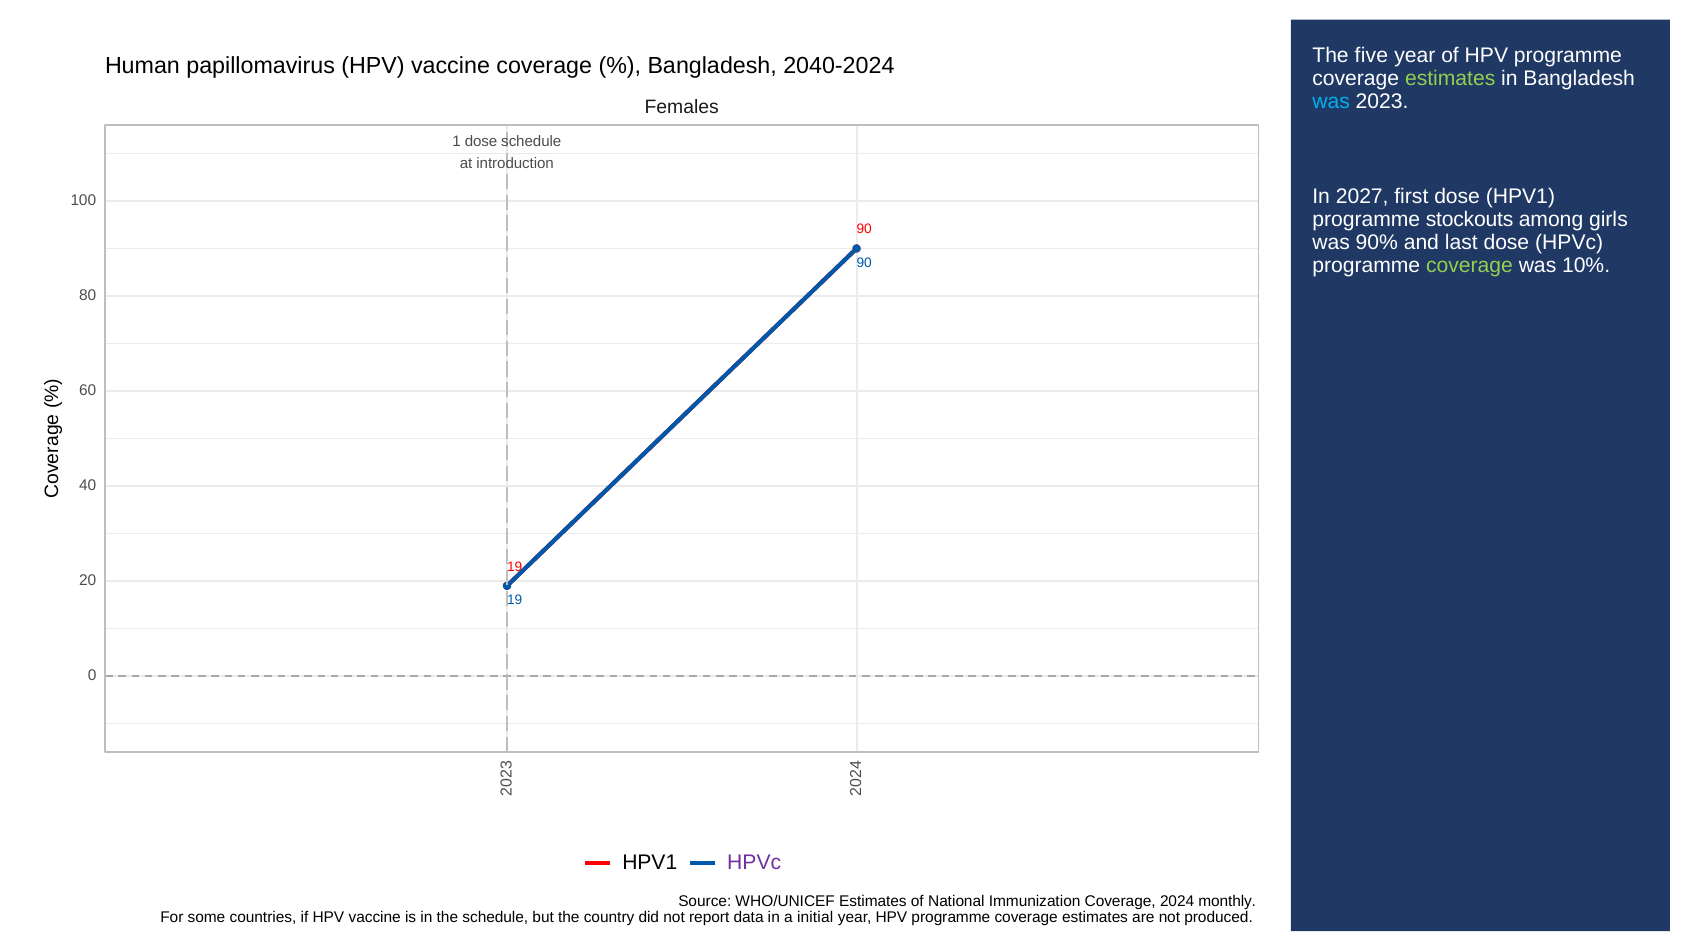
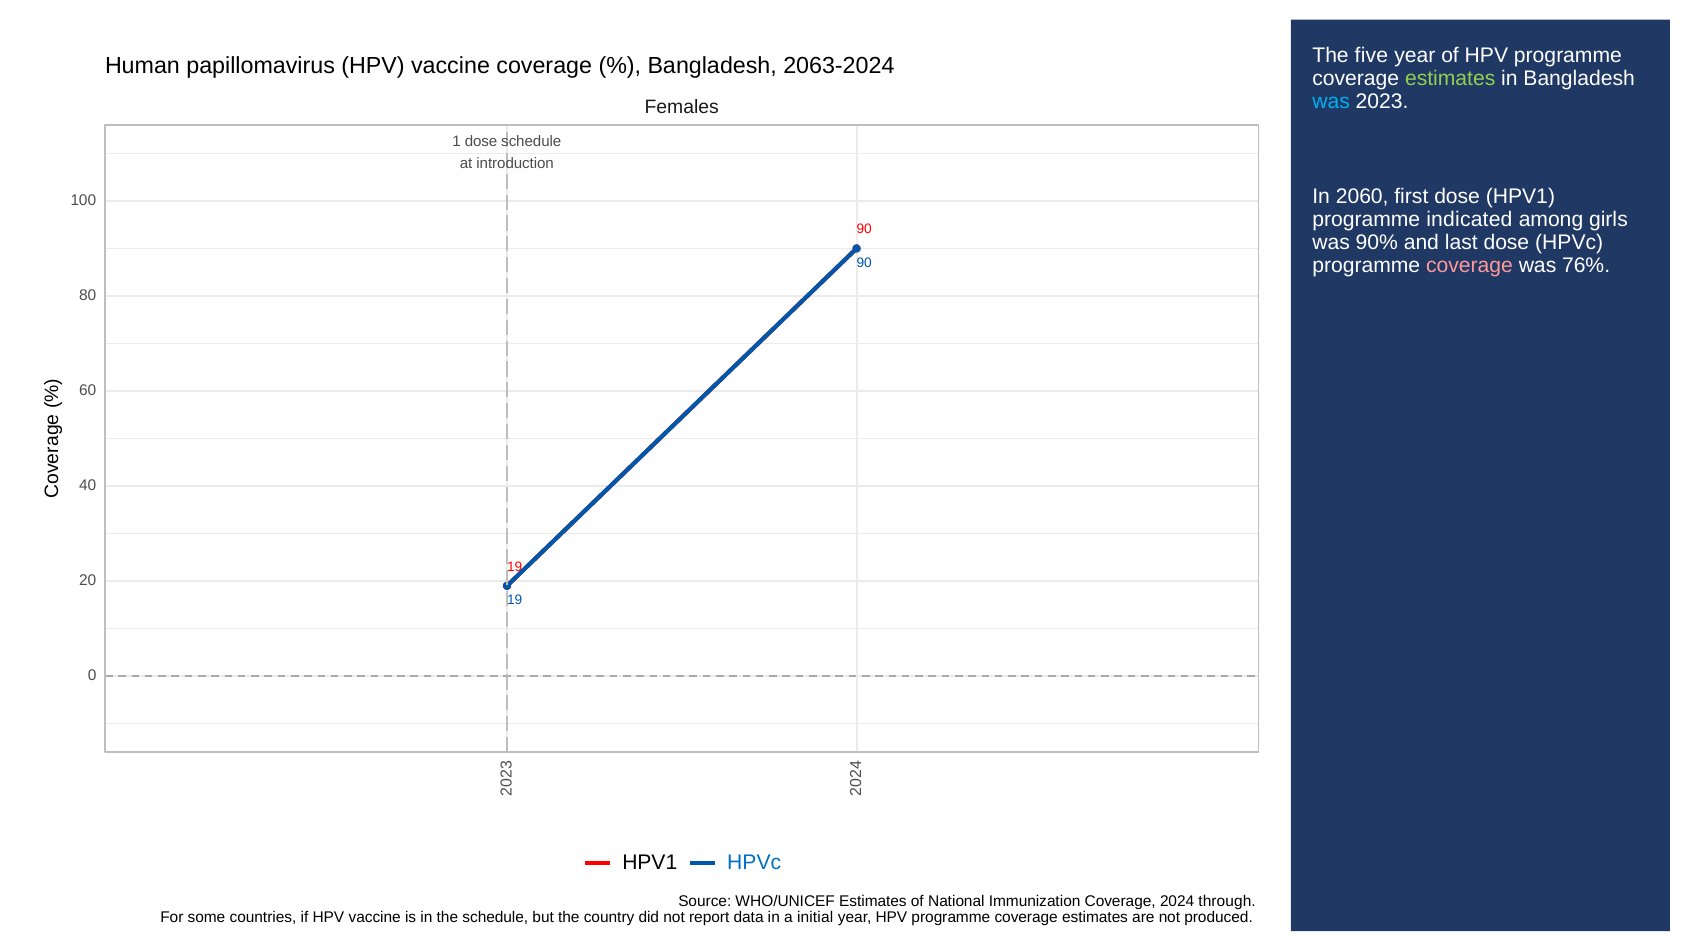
2040-2024: 2040-2024 -> 2063-2024 (839, 65)
2027: 2027 -> 2060 (1362, 197)
stockouts: stockouts -> indicated (1469, 220)
coverage colour: light green -> pink (1470, 265)
10%: 10% -> 76% (1586, 265)
HPVc colour: purple -> blue (754, 862)
monthly: monthly -> through (1227, 901)
